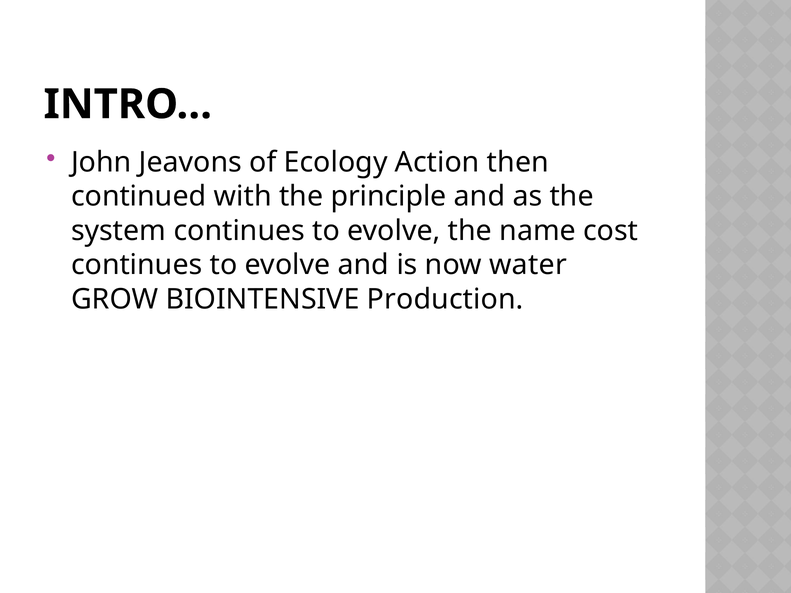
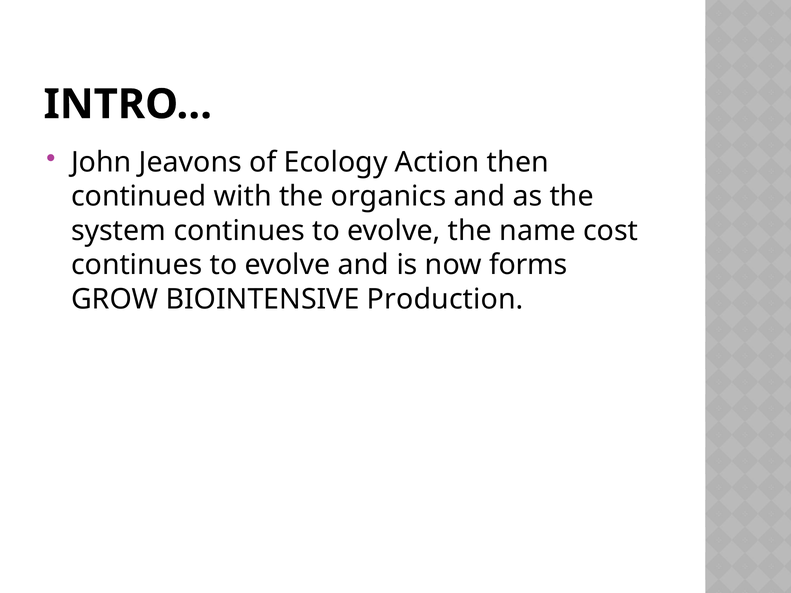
principle: principle -> organics (389, 197)
water: water -> forms (528, 265)
